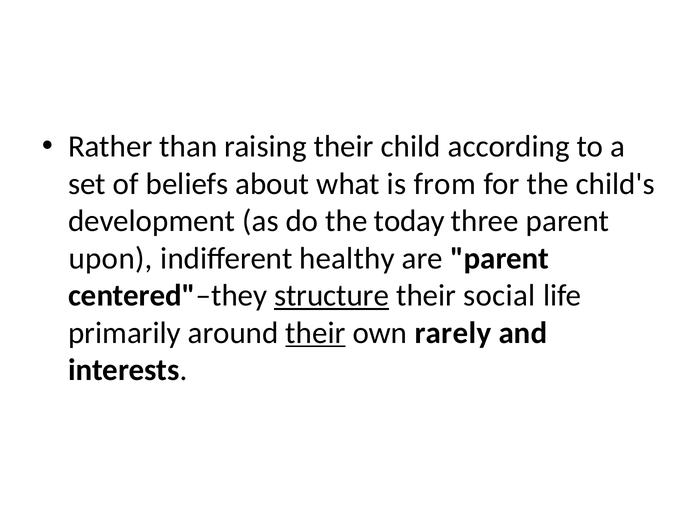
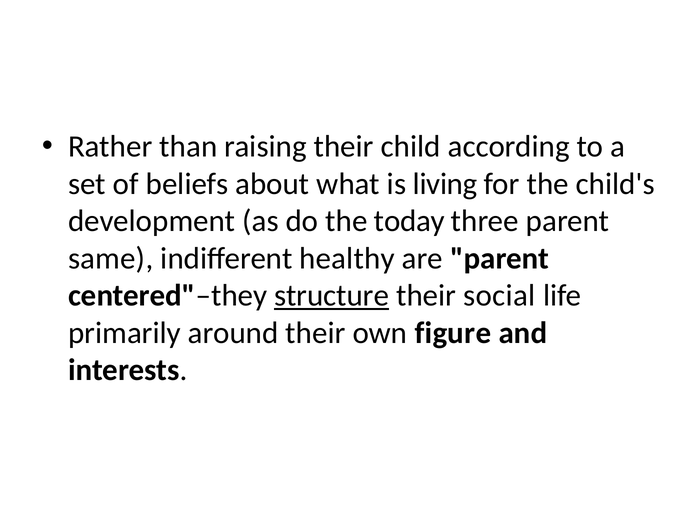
from: from -> living (445, 184)
upon: upon -> same (111, 258)
their underline: present -> none (315, 333)
rarely: rarely -> figure (453, 333)
